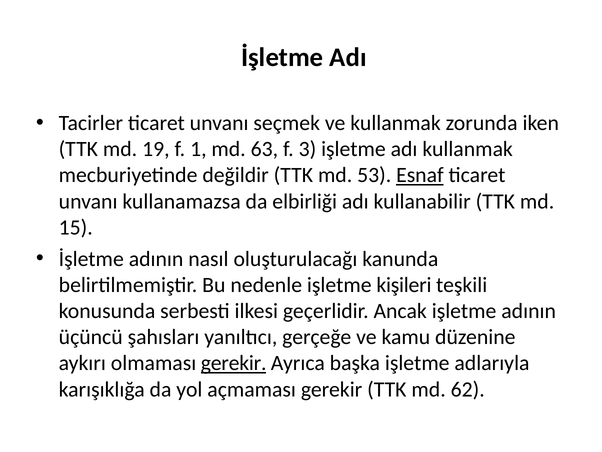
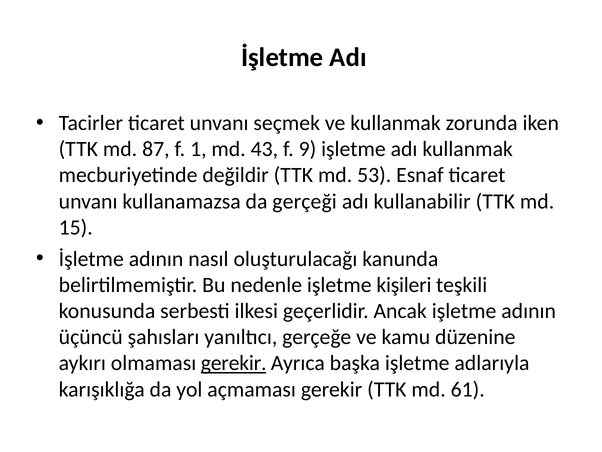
19: 19 -> 87 (156, 149)
63: 63 -> 43 (264, 149)
3: 3 -> 9 (307, 149)
Esnaf underline: present -> none (420, 175)
elbirliği: elbirliği -> gerçeği (305, 201)
62: 62 -> 61 (468, 389)
